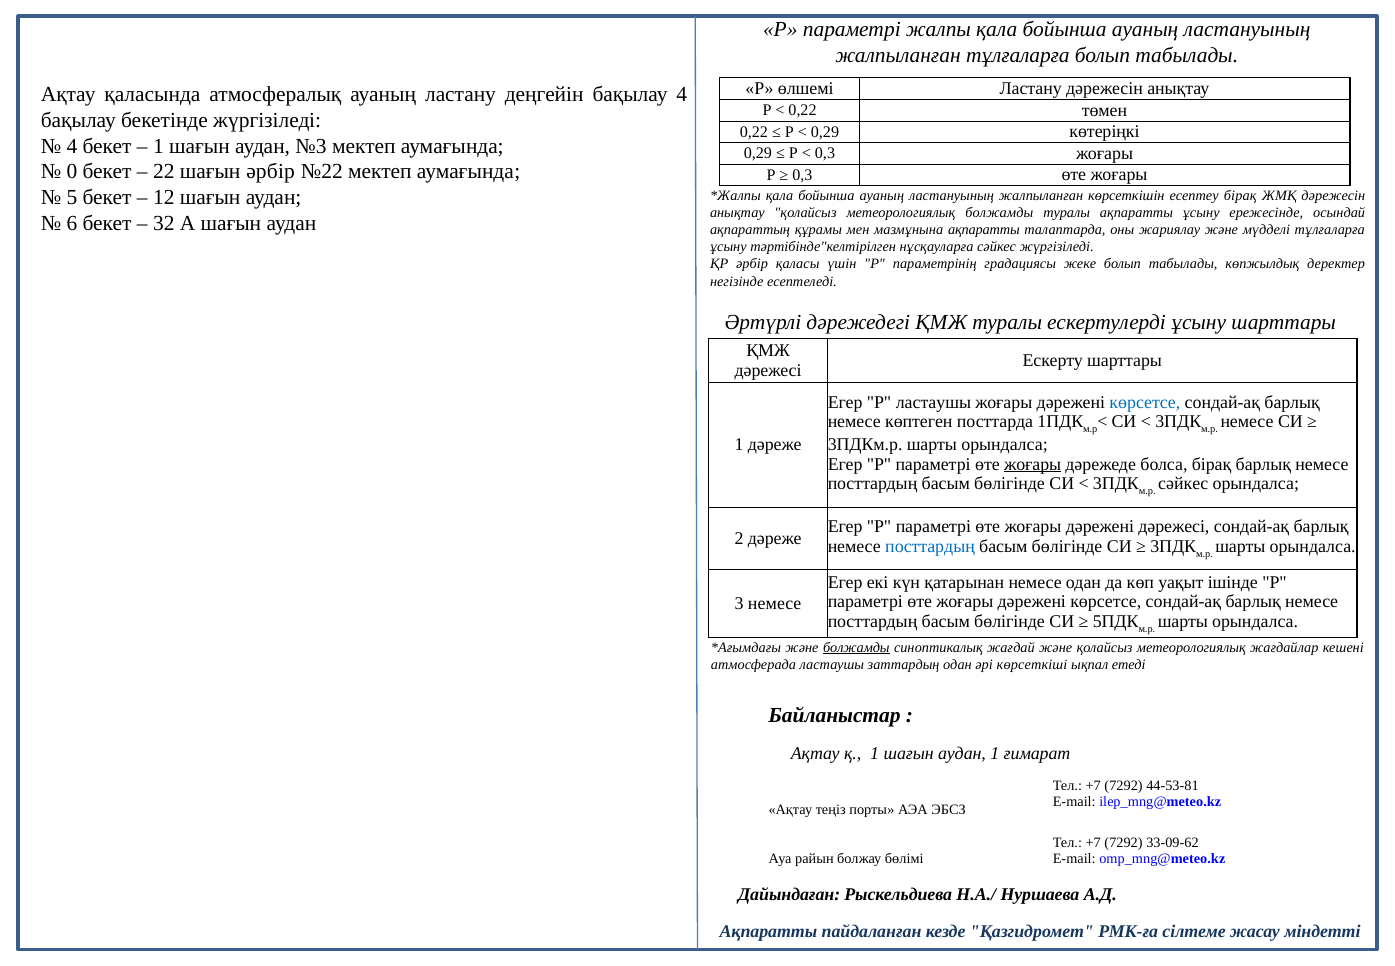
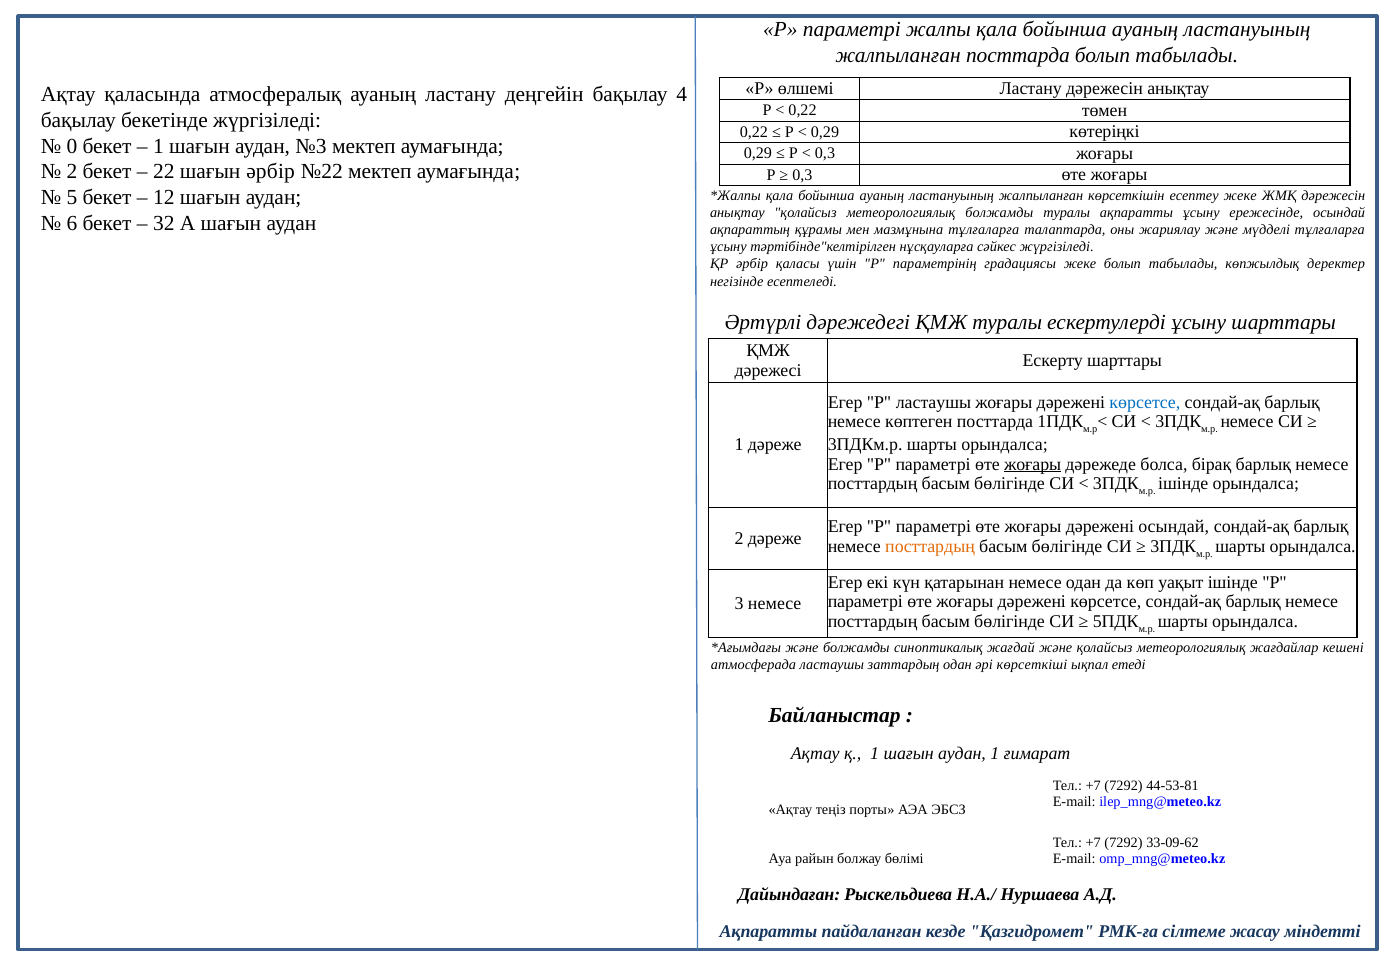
жалпыланған тұлғаларға: тұлғаларға -> посттарда (1018, 55)
4: 4 -> 0 (72, 146)
0: 0 -> 2 (72, 172)
есептеу бірақ: бірақ -> жеке (1240, 196)
мазмұнына ақпаратты: ақпаратты -> тұлғаларға (984, 230)
сәйкес: сәйкес -> ішінде (1183, 484)
дәрежені дәрежесі: дәрежесі -> осындай (1174, 527)
посттардың colour: blue -> orange (930, 547)
болжамды underline: present -> none (856, 647)
